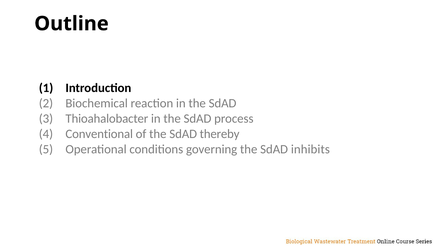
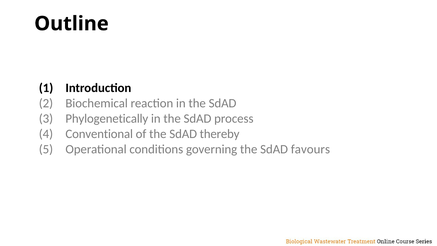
Thioahalobacter: Thioahalobacter -> Phylogenetically (107, 118)
inhibits: inhibits -> favours (310, 149)
